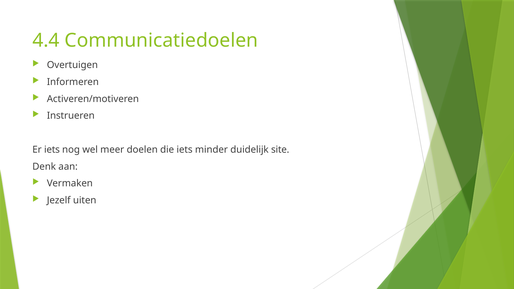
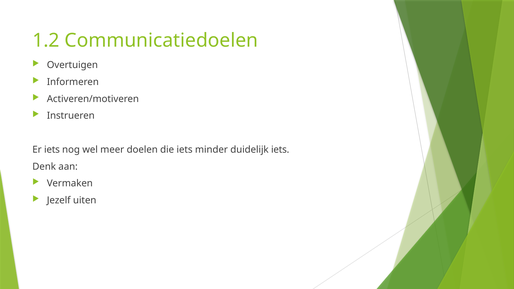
4.4: 4.4 -> 1.2 (46, 41)
duidelijk site: site -> iets (280, 150)
